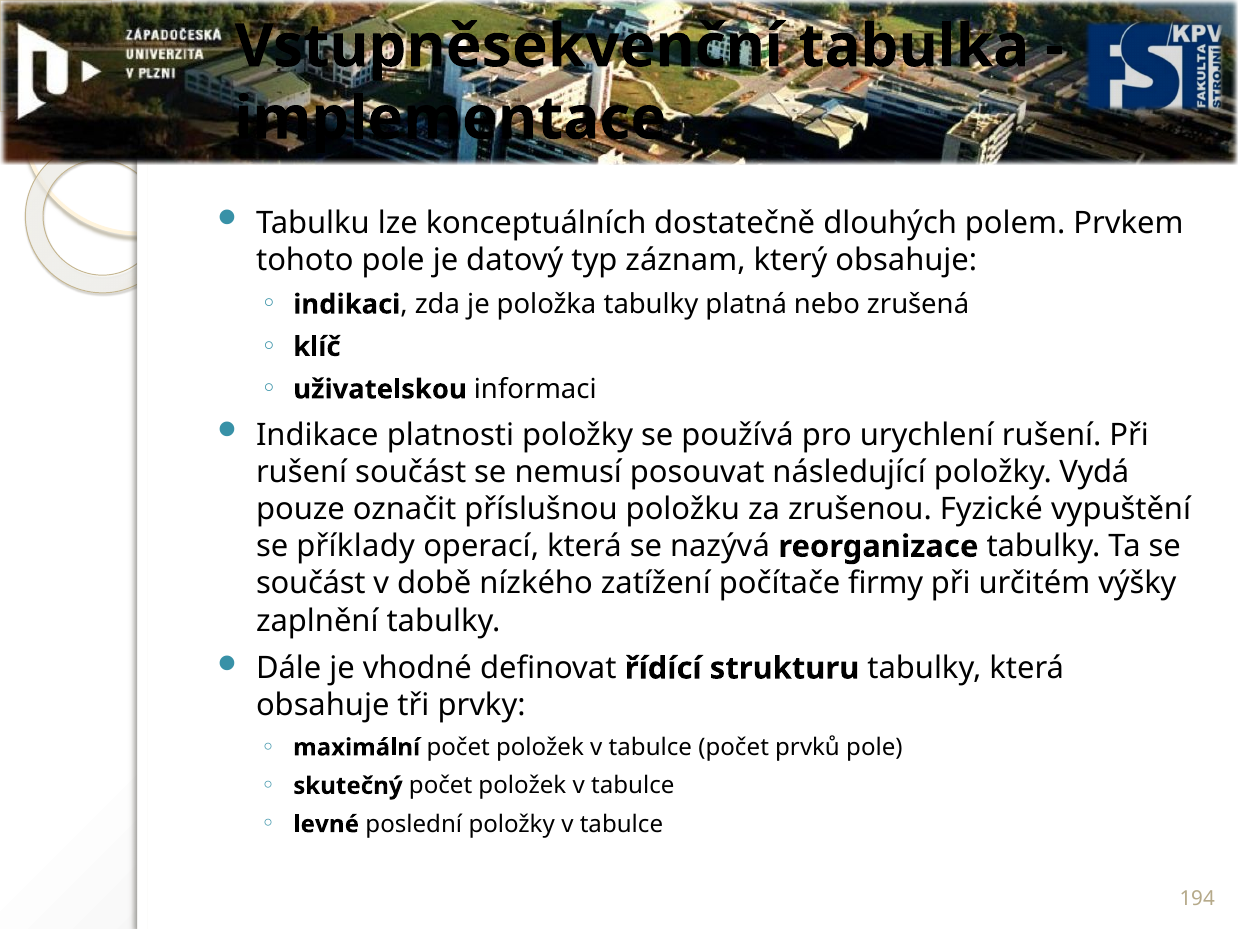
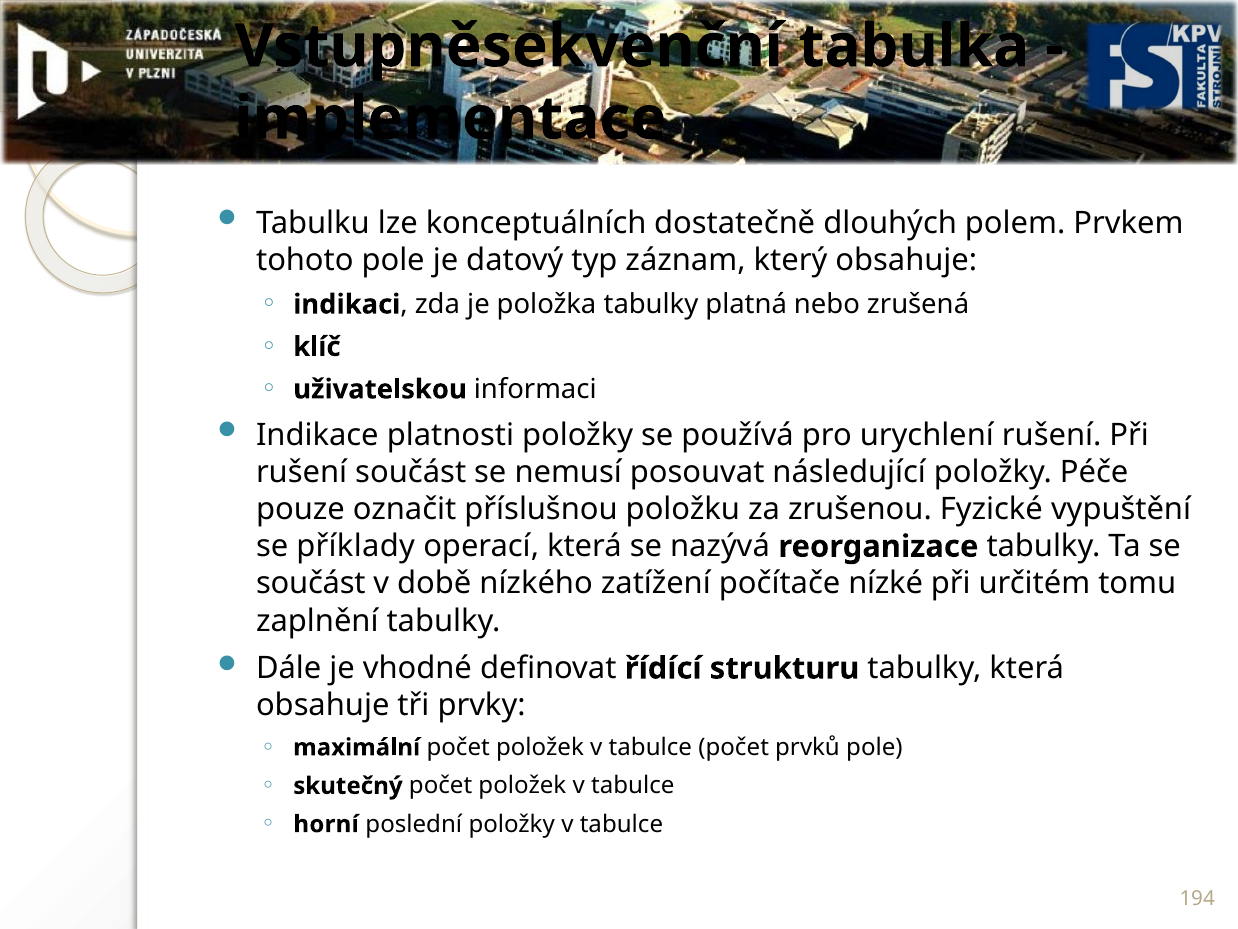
Vydá: Vydá -> Péče (1094, 472)
firmy: firmy -> nízké (886, 583)
výšky: výšky -> tomu (1137, 583)
levné: levné -> horní (326, 824)
